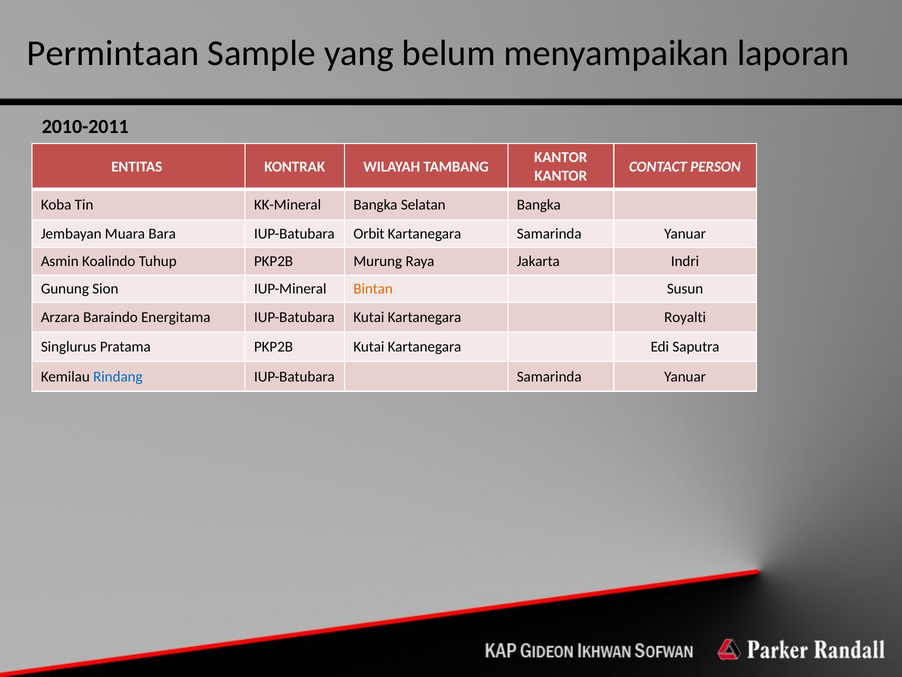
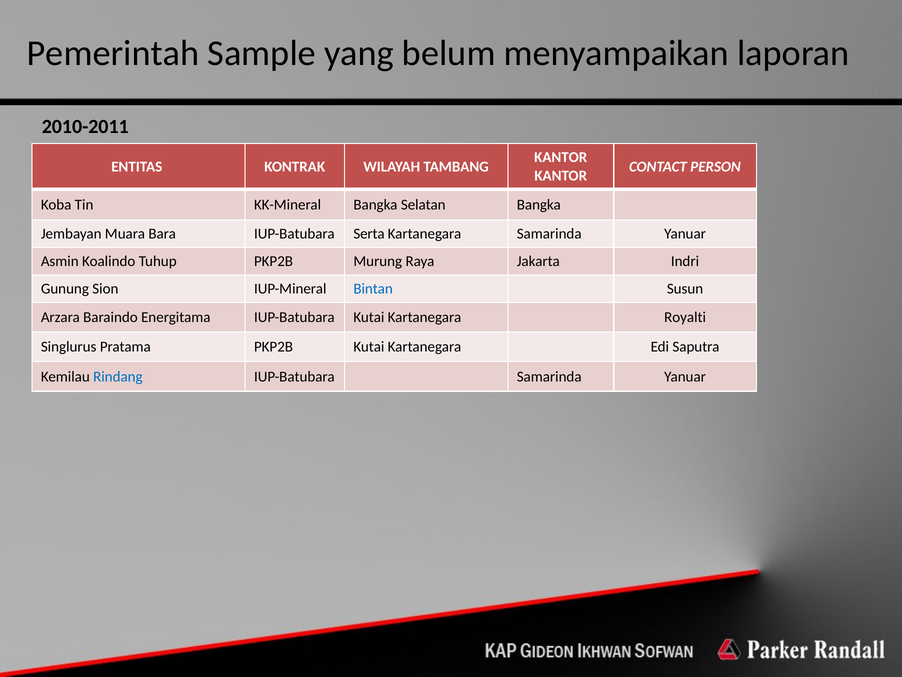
Permintaan: Permintaan -> Pemerintah (113, 53)
Orbit: Orbit -> Serta (369, 234)
Bintan colour: orange -> blue (373, 289)
